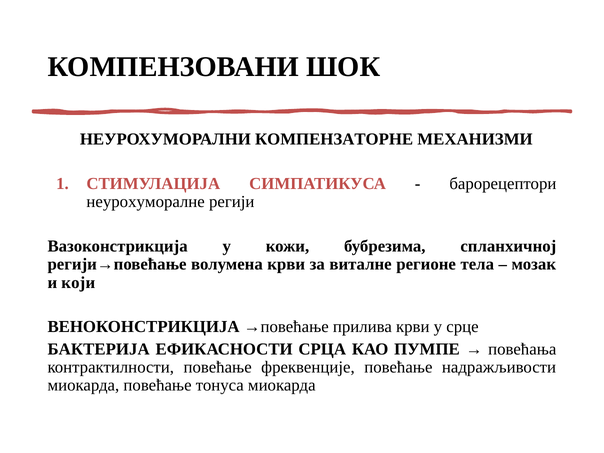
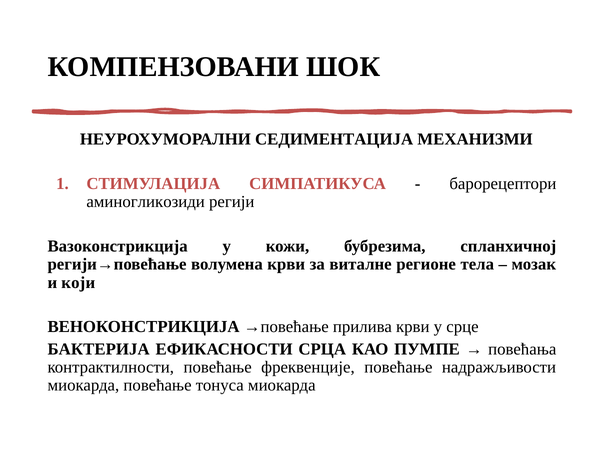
КОМПЕНЗАТОРНЕ: КОМПЕНЗАТОРНЕ -> СЕДИМЕНТАЦИЈА (334, 139)
неурохуморалне: неурохуморалне -> аминогликозиди (146, 202)
